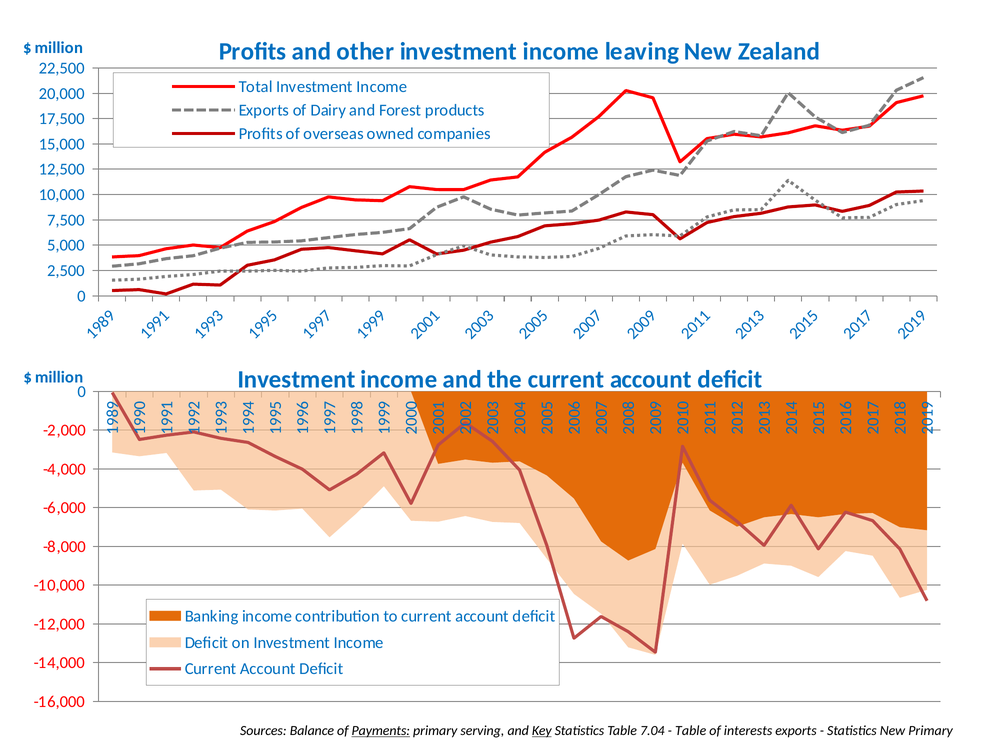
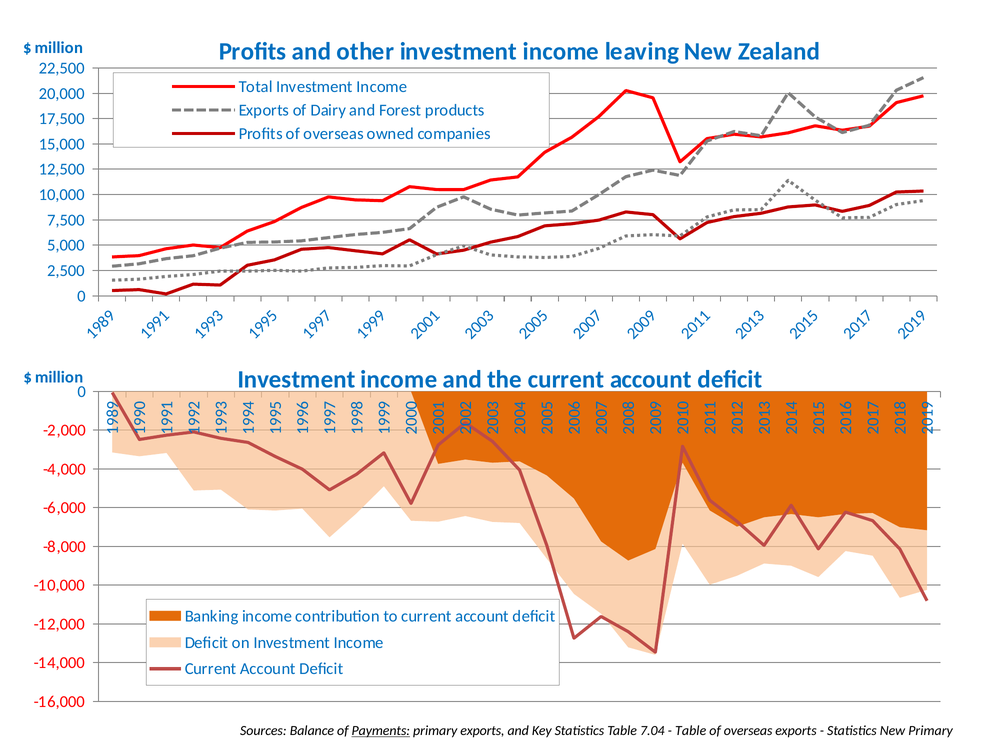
primary serving: serving -> exports (482, 731)
Key underline: present -> none (542, 731)
interests: interests -> overseas (748, 731)
